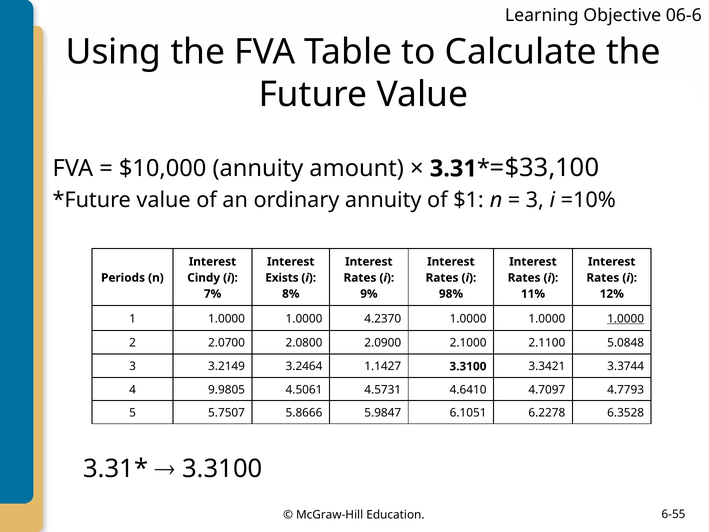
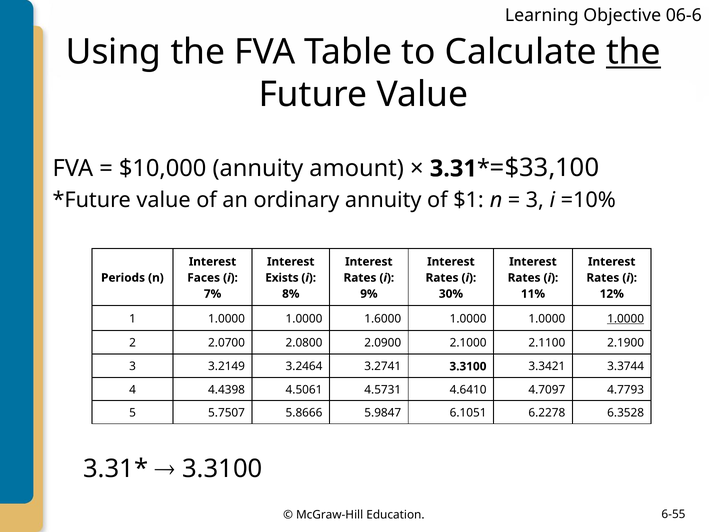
the underline: none -> present (633, 52)
Cindy: Cindy -> Faces (204, 278)
98%: 98% -> 30% (451, 294)
4.2370: 4.2370 -> 1.6000 (383, 319)
5.0848: 5.0848 -> 2.1900 (626, 343)
1.1427: 1.1427 -> 3.2741 (383, 366)
9.9805: 9.9805 -> 4.4398 (227, 389)
